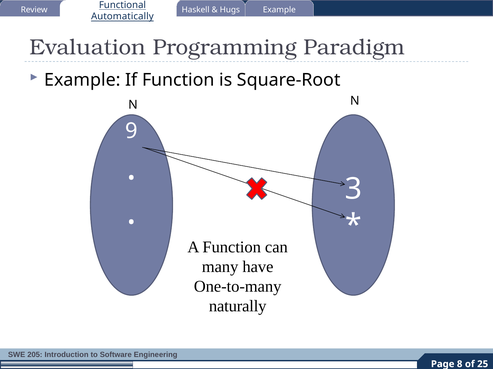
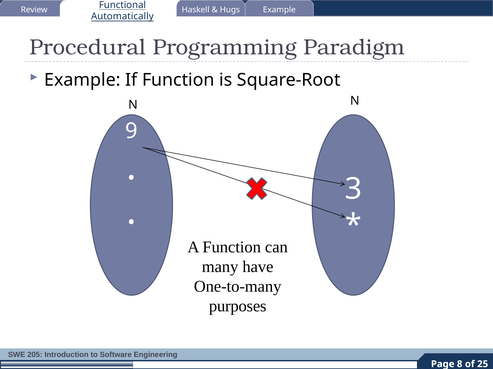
Evaluation: Evaluation -> Procedural (88, 48)
naturally: naturally -> purposes (238, 307)
